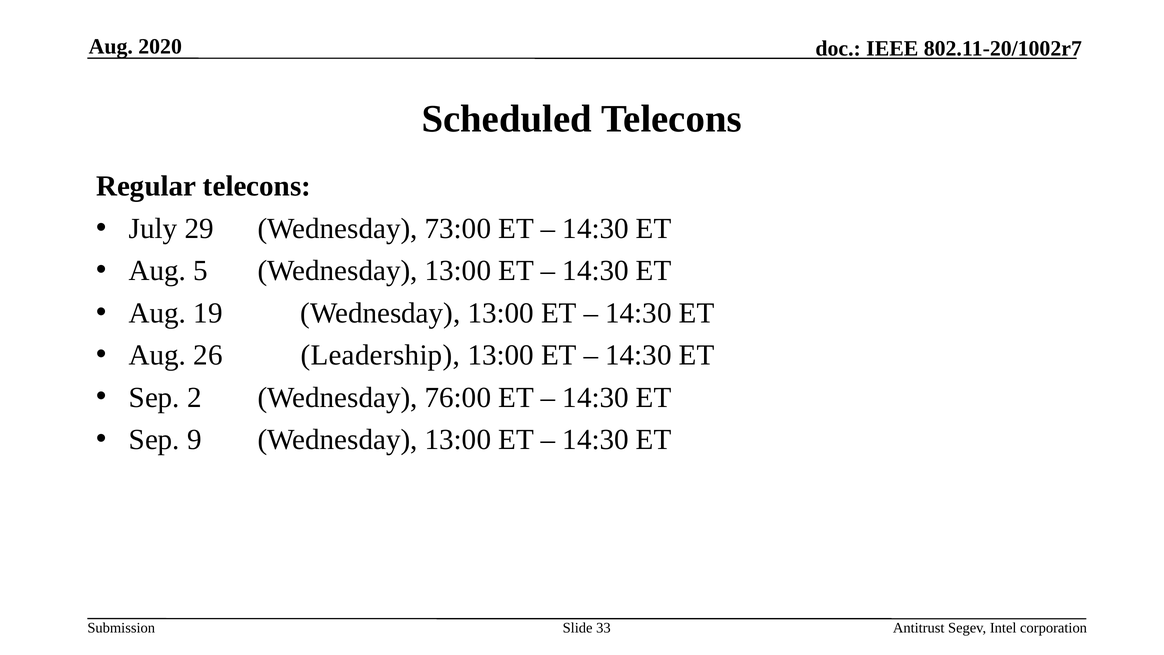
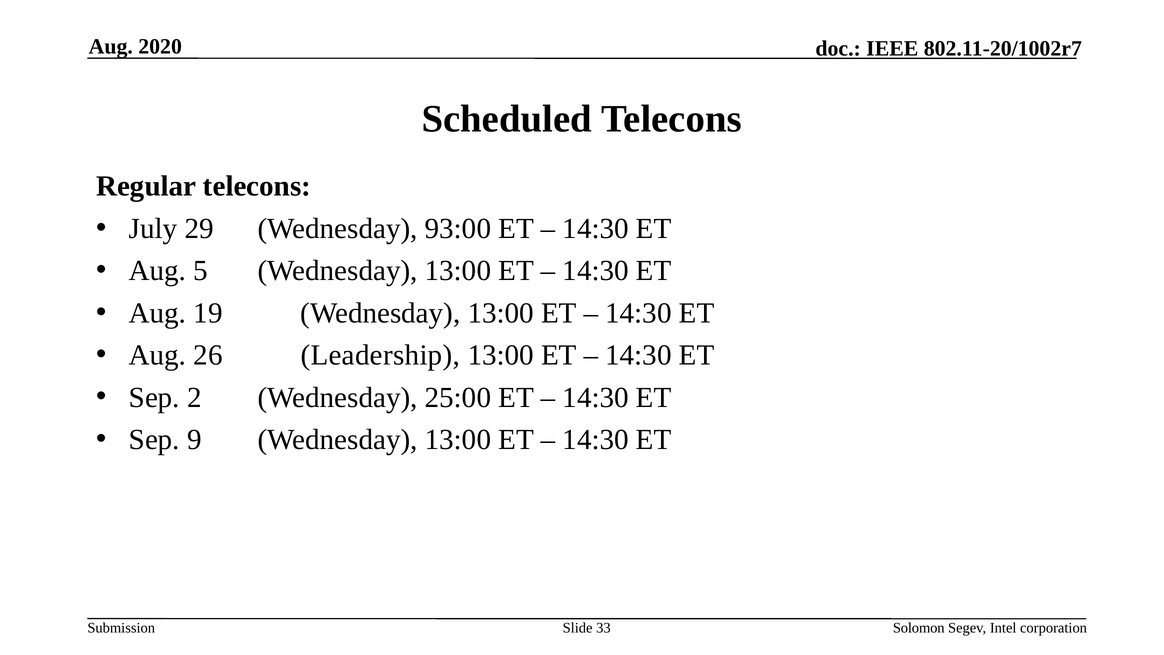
73:00: 73:00 -> 93:00 (458, 228)
76:00: 76:00 -> 25:00 (458, 397)
Antitrust: Antitrust -> Solomon (919, 628)
